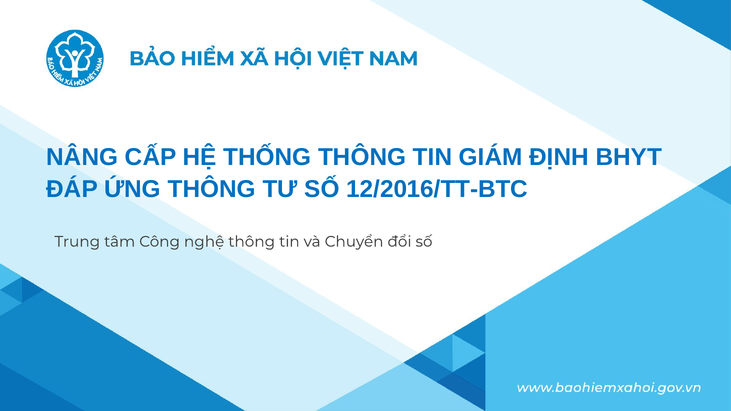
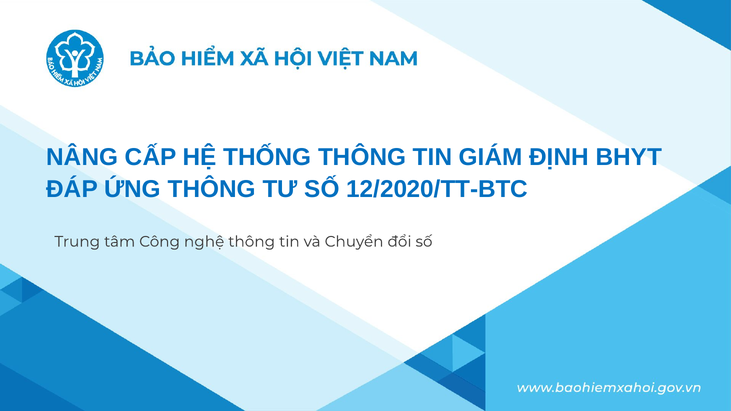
12/2016/TT-BTC: 12/2016/TT-BTC -> 12/2020/TT-BTC (437, 189)
